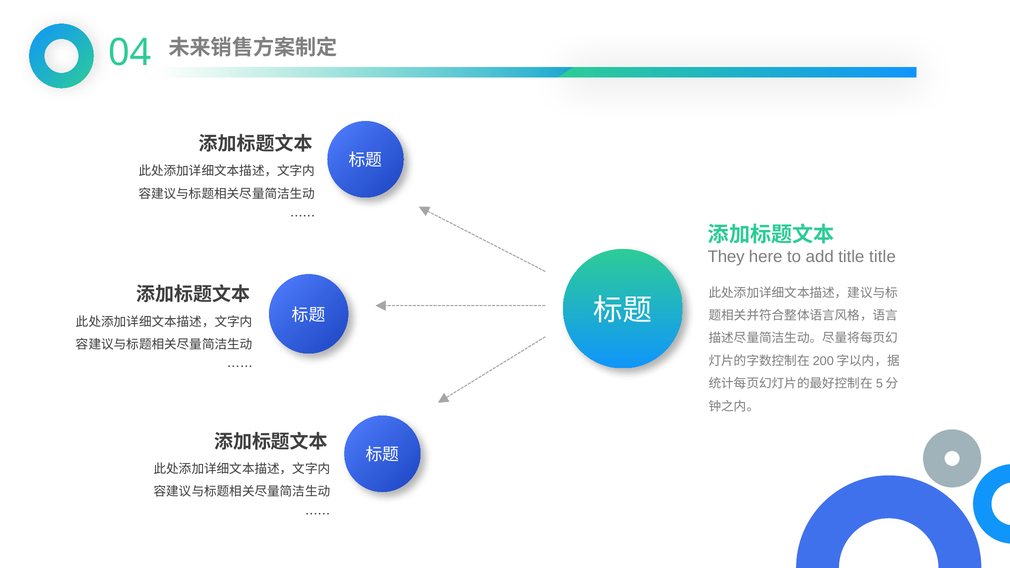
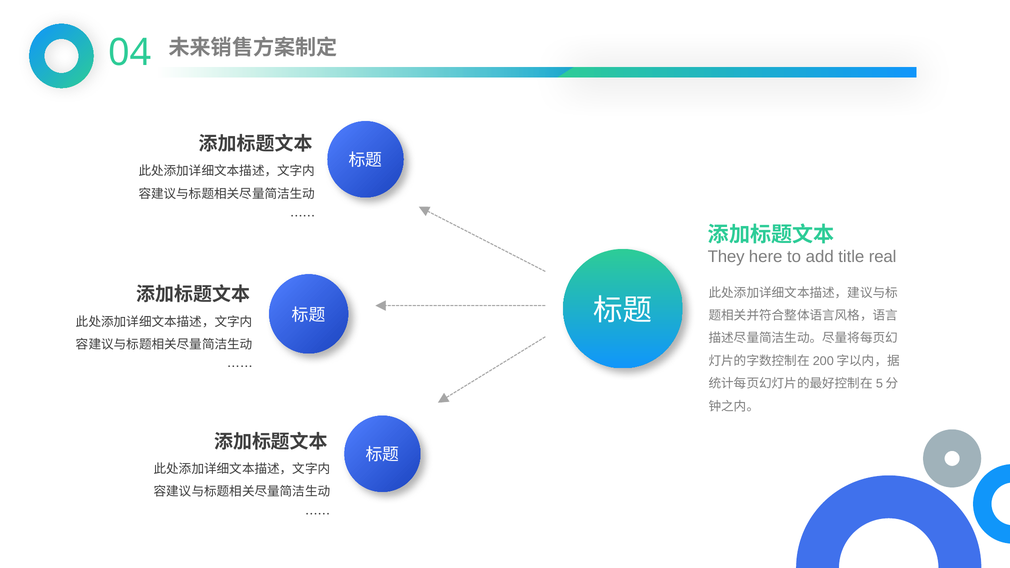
title title: title -> real (883, 257)
